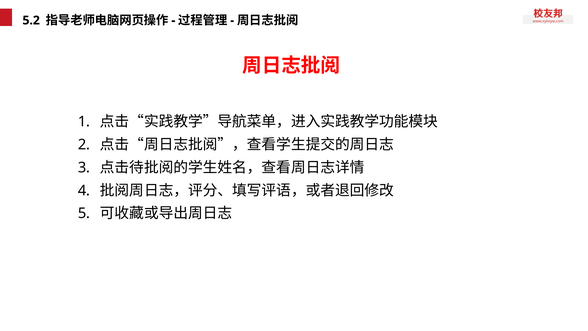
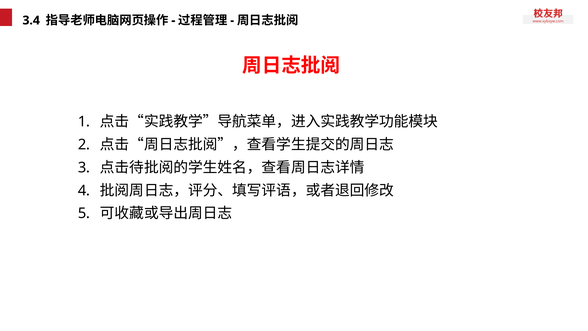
5.2: 5.2 -> 3.4 (31, 20)
